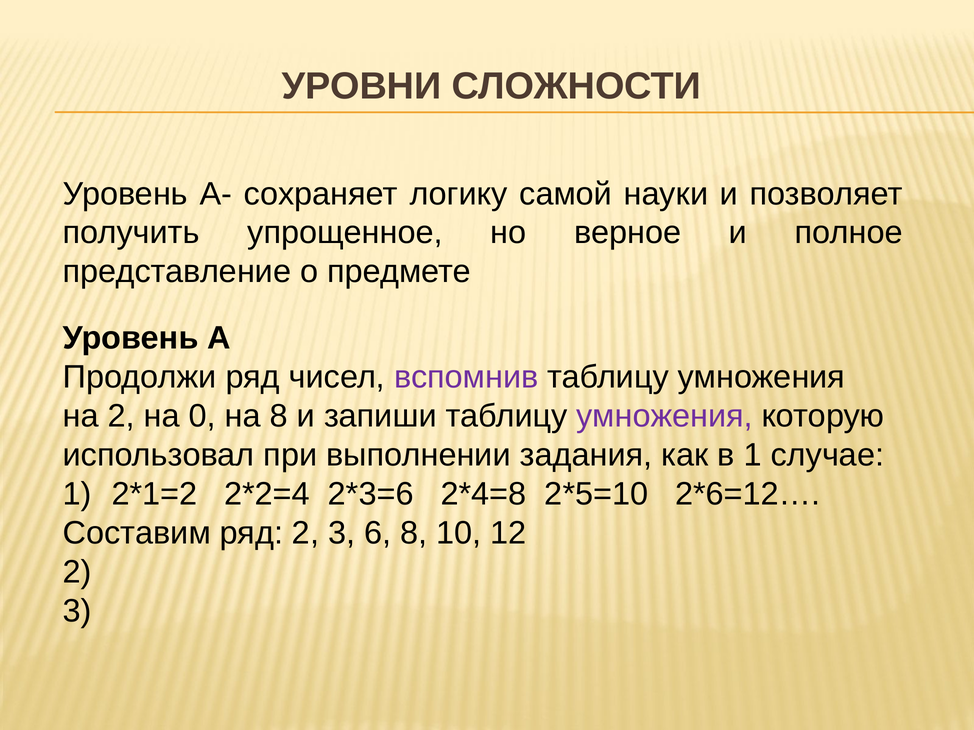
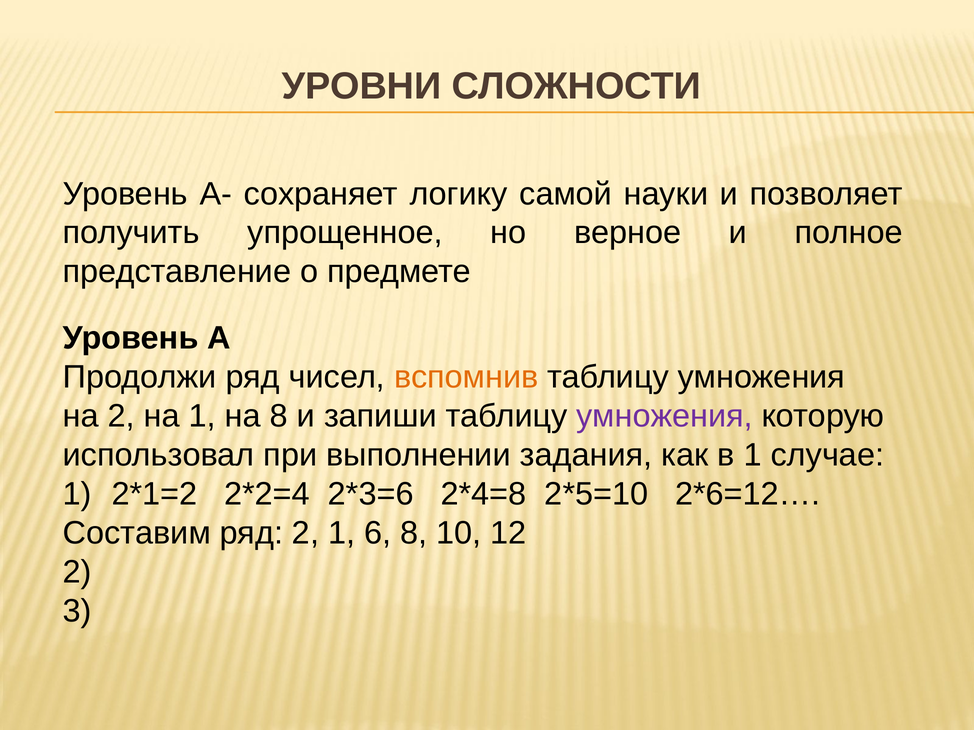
вспомнив colour: purple -> orange (466, 377)
на 0: 0 -> 1 (202, 416)
ряд 2 3: 3 -> 1 (342, 533)
